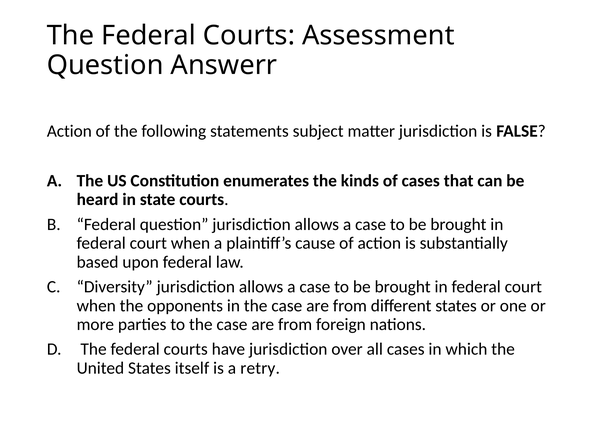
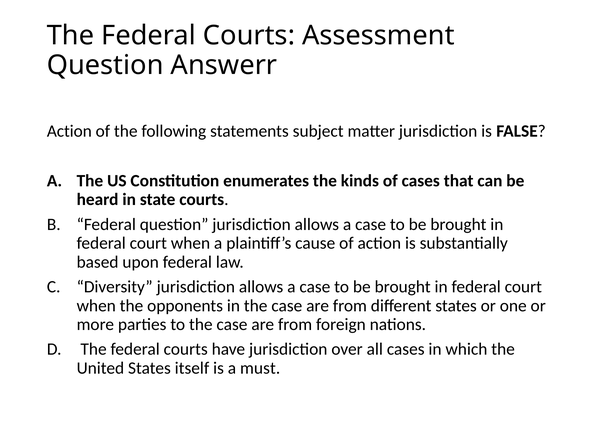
retry: retry -> must (260, 368)
